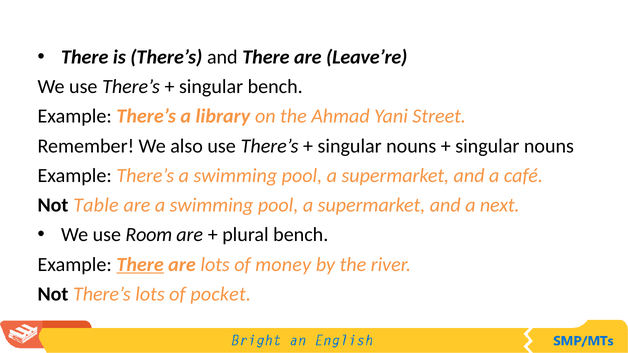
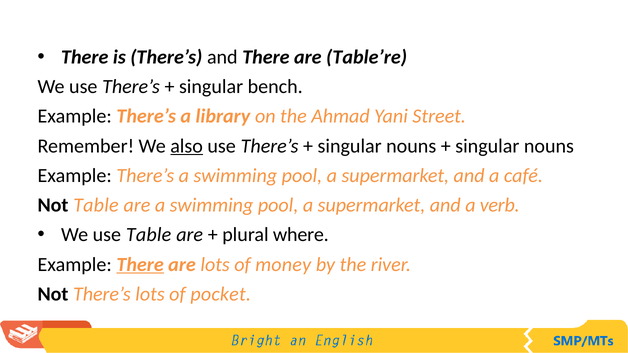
Leave’re: Leave’re -> Table’re (367, 57)
also underline: none -> present (187, 146)
next: next -> verb (500, 205)
use Room: Room -> Table (149, 235)
plural bench: bench -> where (301, 235)
